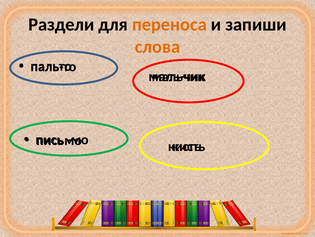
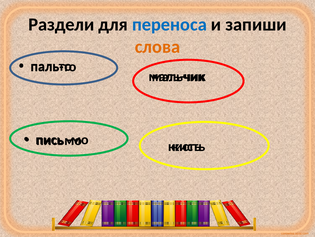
переноса colour: orange -> blue (169, 24)
